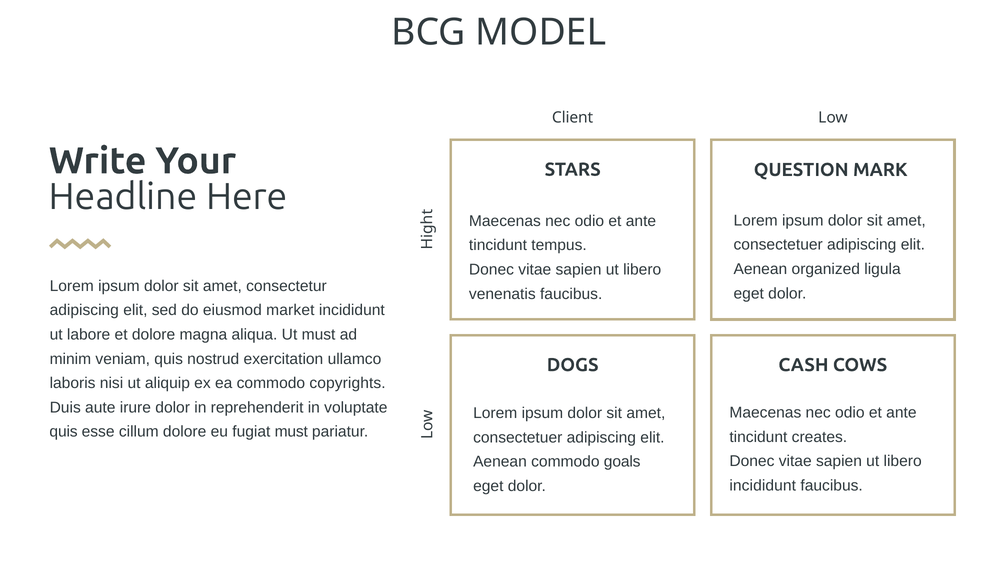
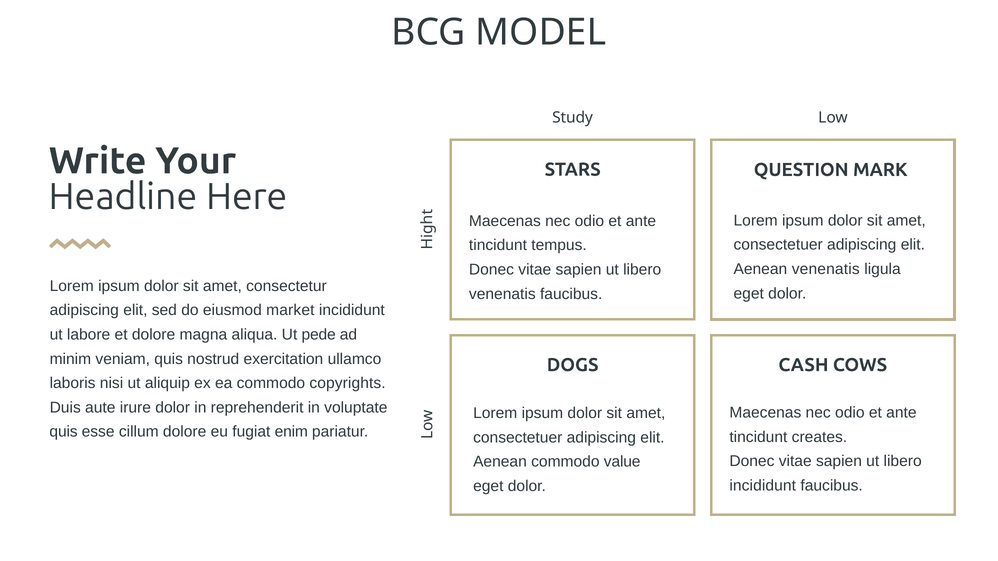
Client: Client -> Study (573, 117)
Aenean organized: organized -> venenatis (826, 269)
Ut must: must -> pede (319, 335)
fugiat must: must -> enim (291, 432)
goals: goals -> value (622, 462)
